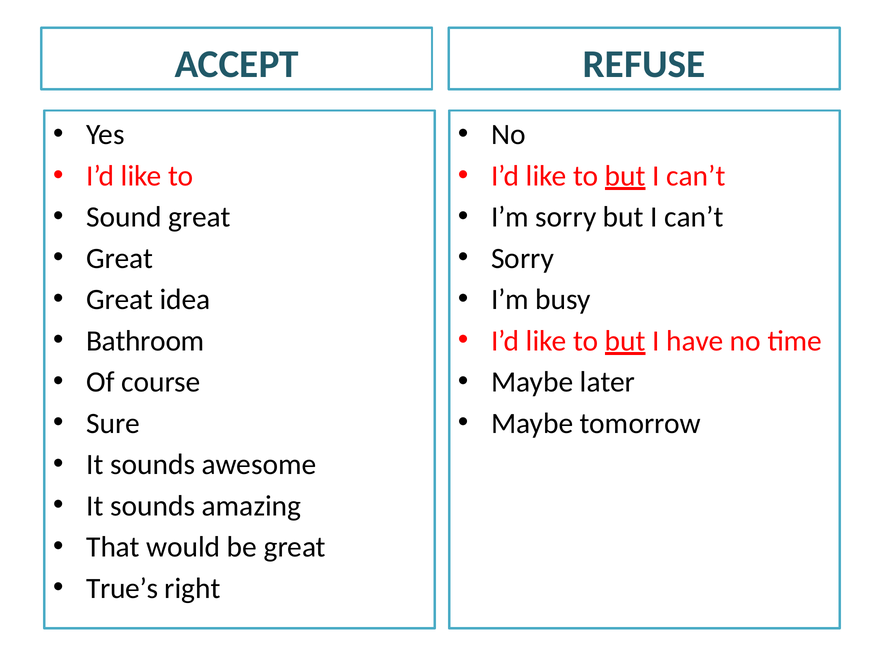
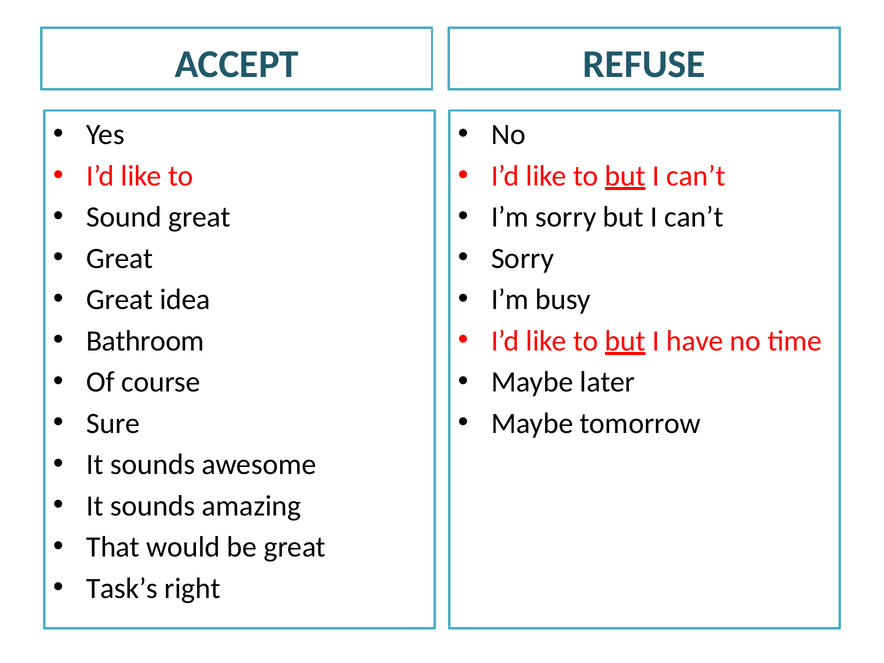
True’s: True’s -> Task’s (122, 588)
